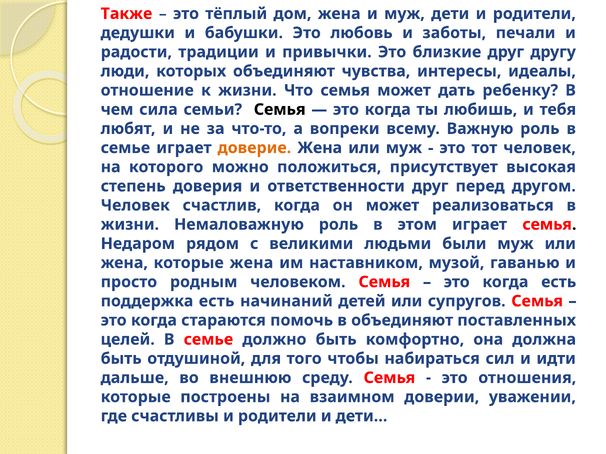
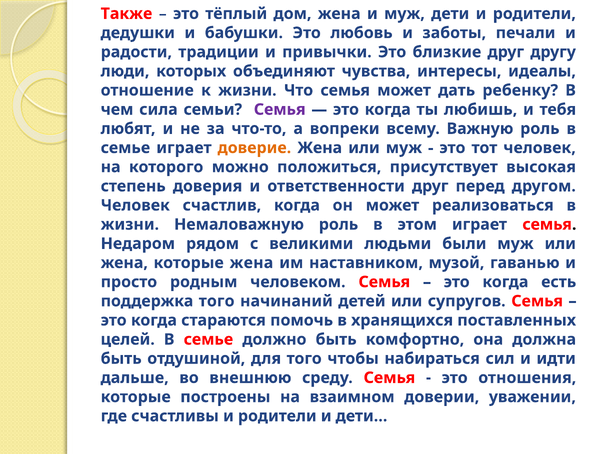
Семья colour: black -> purple (280, 110)
поддержка есть: есть -> того (217, 301)
в объединяют: объединяют -> хранящихся (402, 321)
